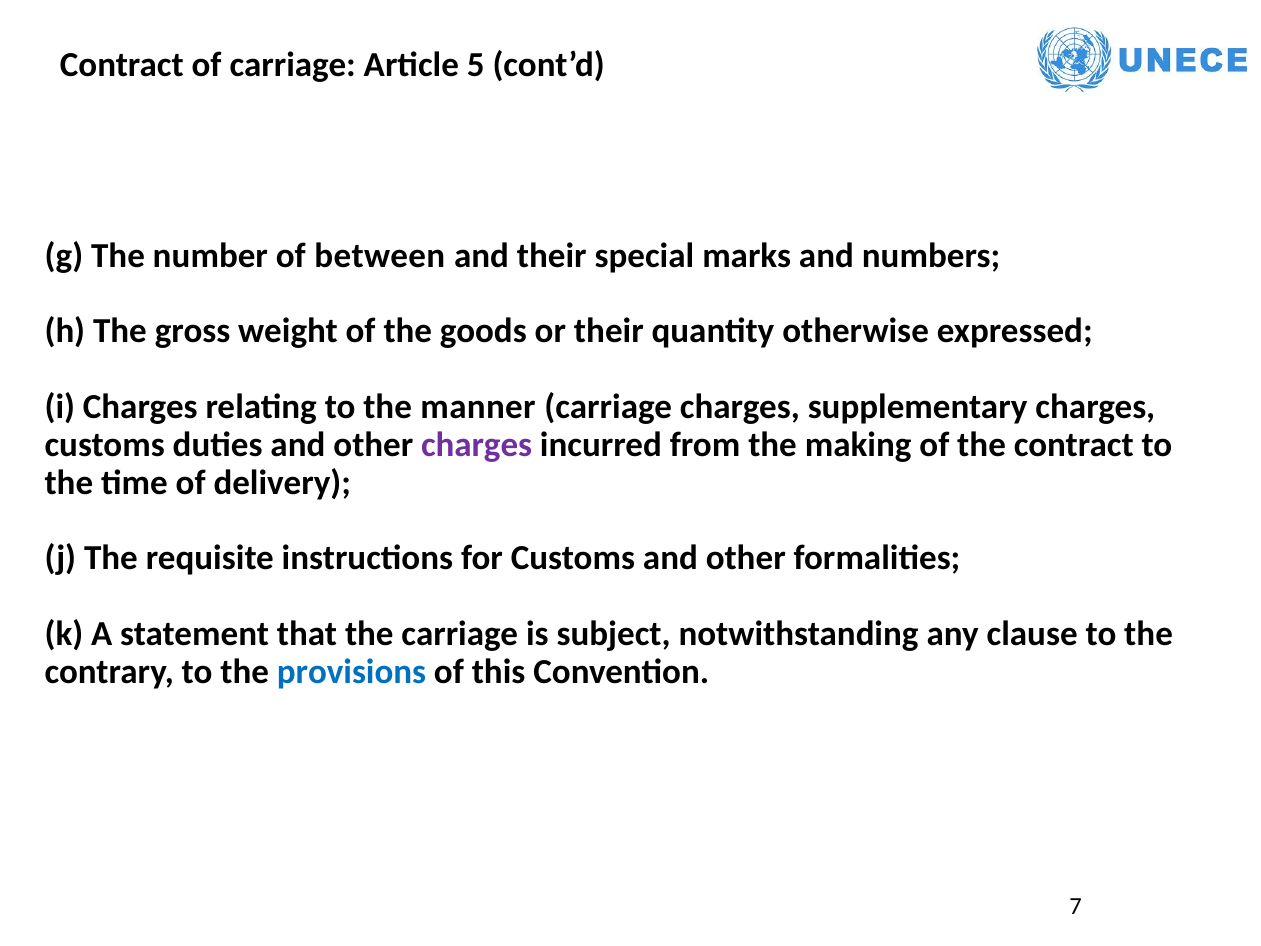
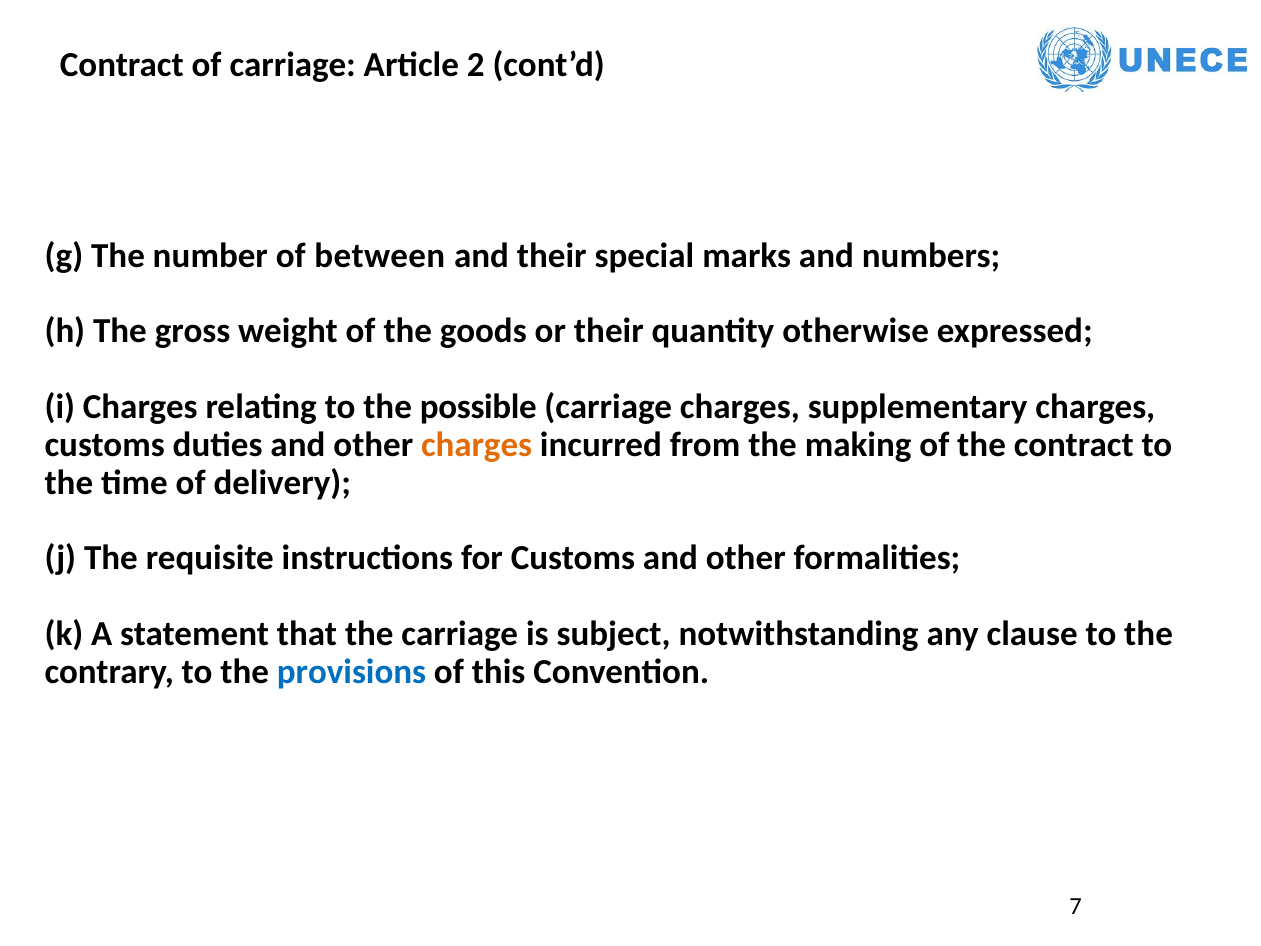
5: 5 -> 2 (476, 65)
manner: manner -> possible (478, 407)
charges colour: purple -> orange (477, 445)
